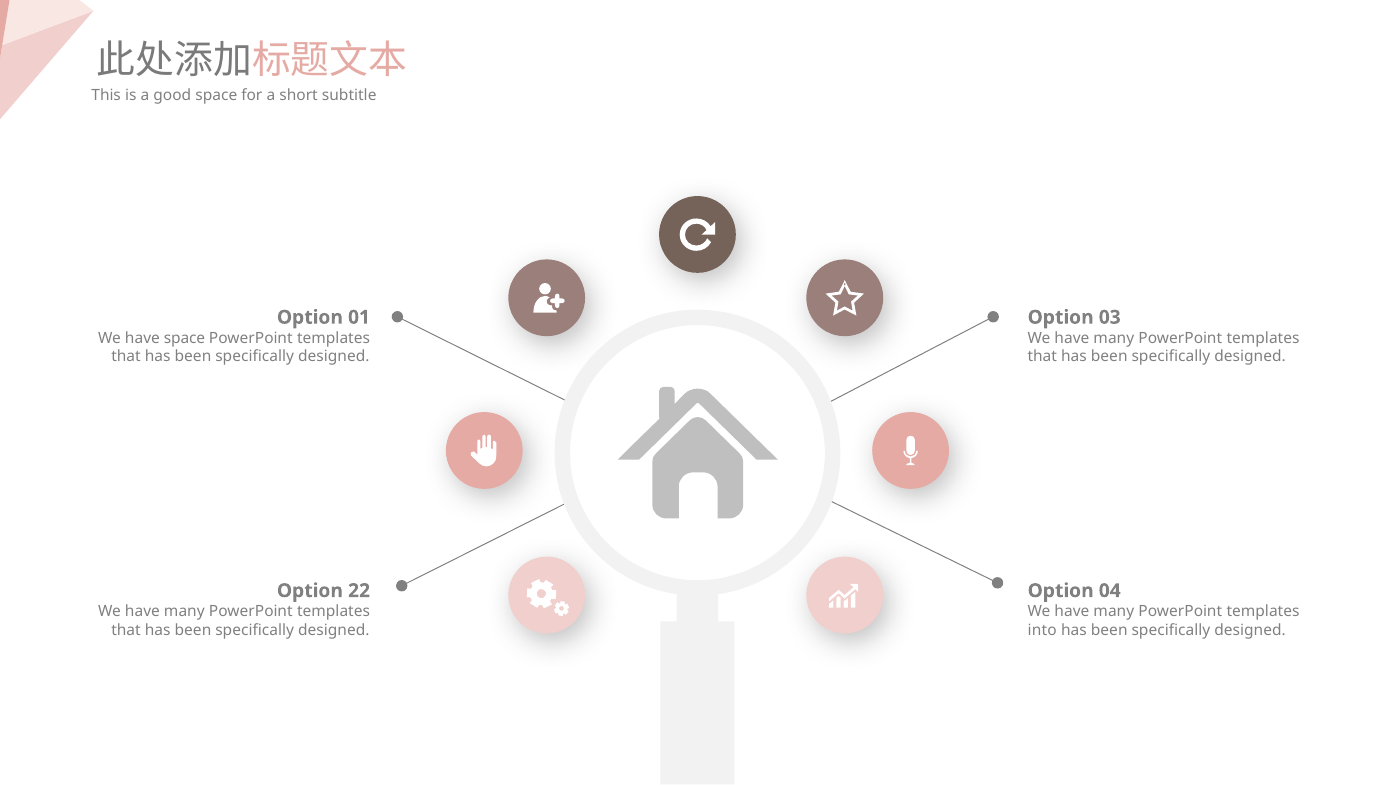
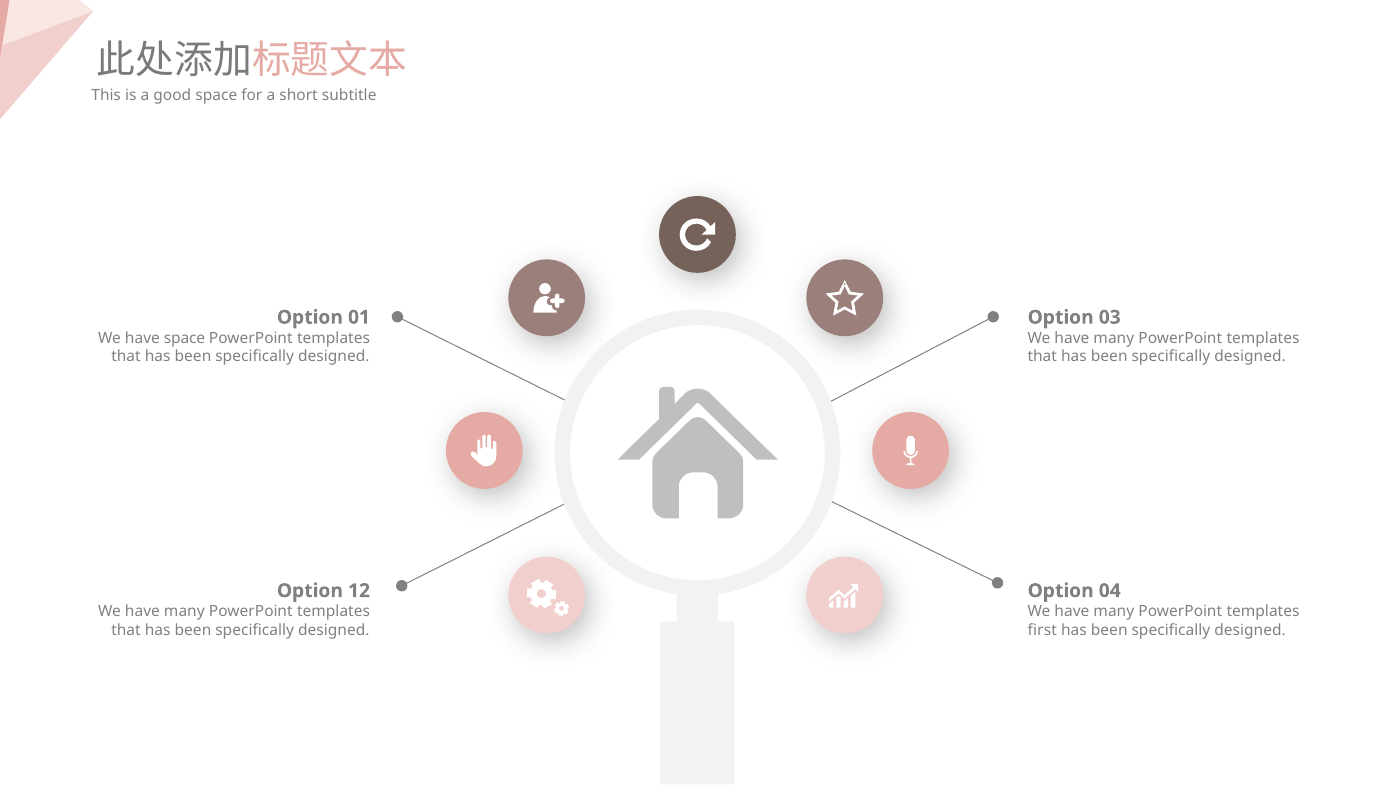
22: 22 -> 12 (359, 590)
into: into -> first (1042, 630)
